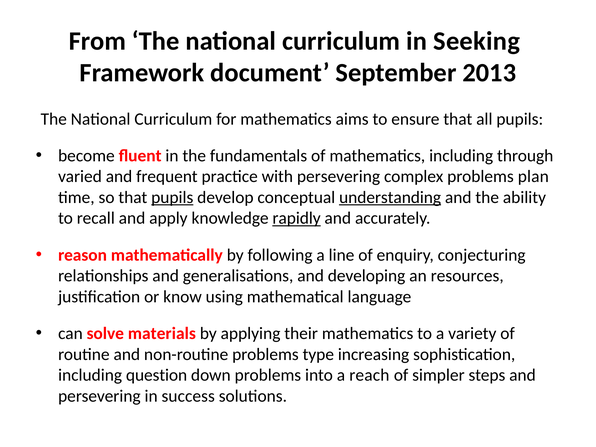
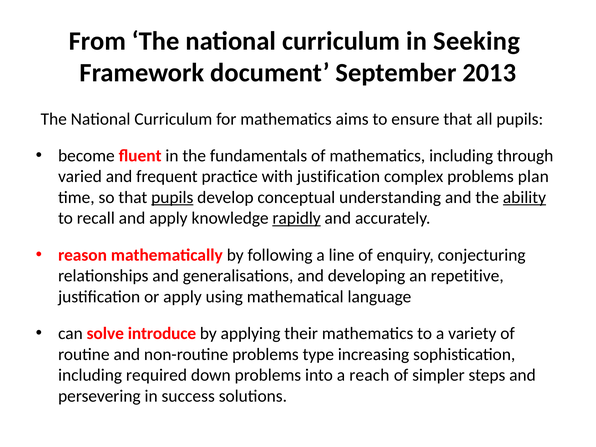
with persevering: persevering -> justification (339, 177)
understanding underline: present -> none (390, 197)
ability underline: none -> present (524, 197)
resources: resources -> repetitive (467, 276)
or know: know -> apply (183, 297)
materials: materials -> introduce (162, 333)
question: question -> required (157, 375)
